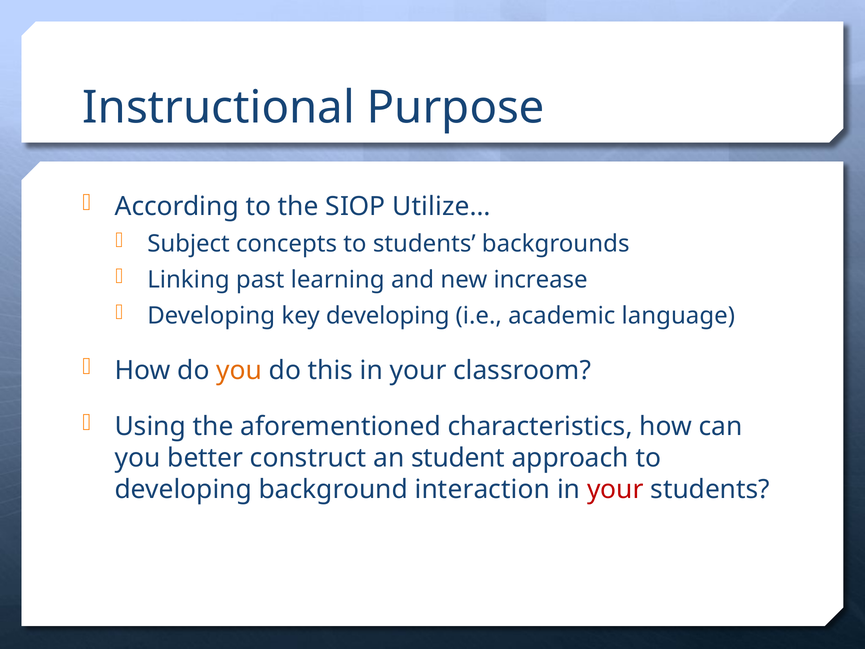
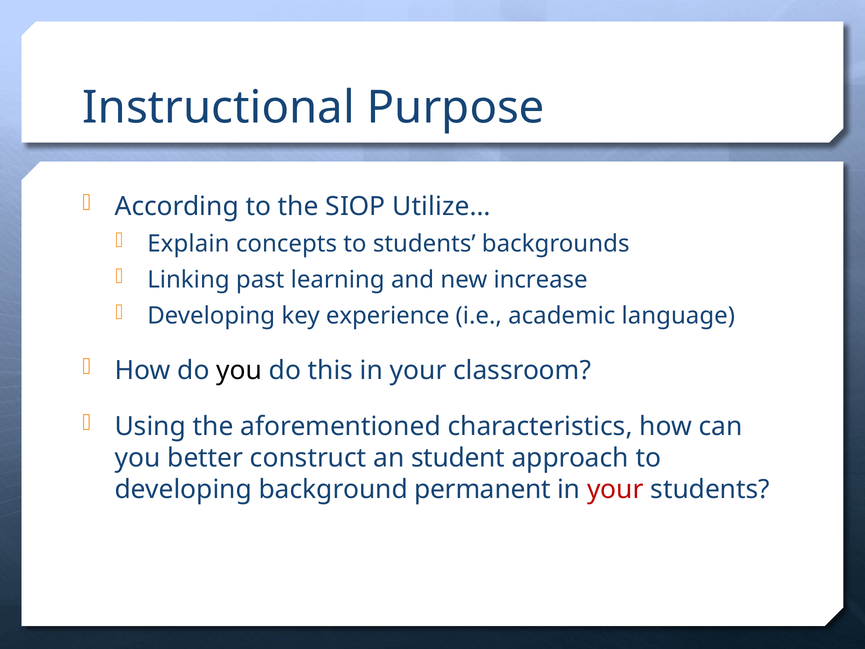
Subject: Subject -> Explain (188, 244)
key developing: developing -> experience (388, 316)
you colour: orange -> black (239, 370)
interaction: interaction -> permanent (483, 490)
